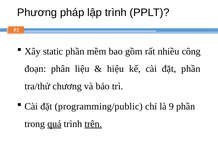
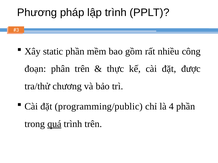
phân liệu: liệu -> trên (82, 69)
hiệu: hiệu -> thực (116, 69)
đặt phần: phần -> được (191, 69)
9: 9 -> 4 (171, 107)
trên underline: present -> none (93, 124)
